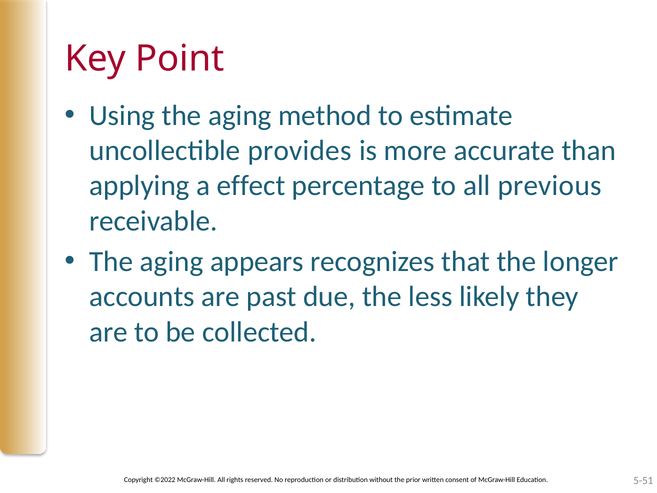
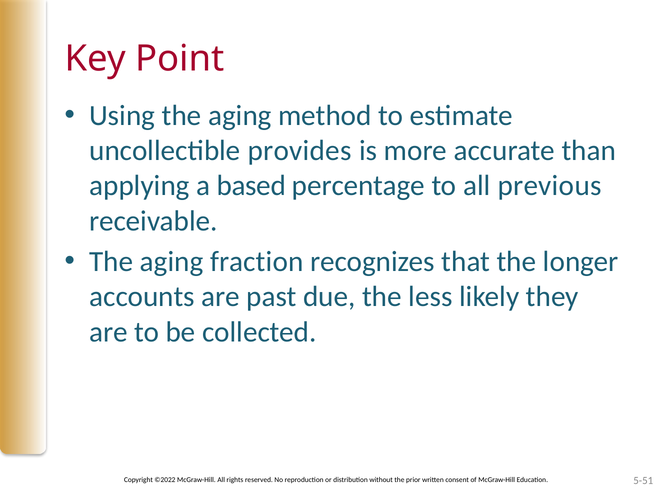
effect: effect -> based (251, 186)
appears: appears -> fraction (257, 262)
